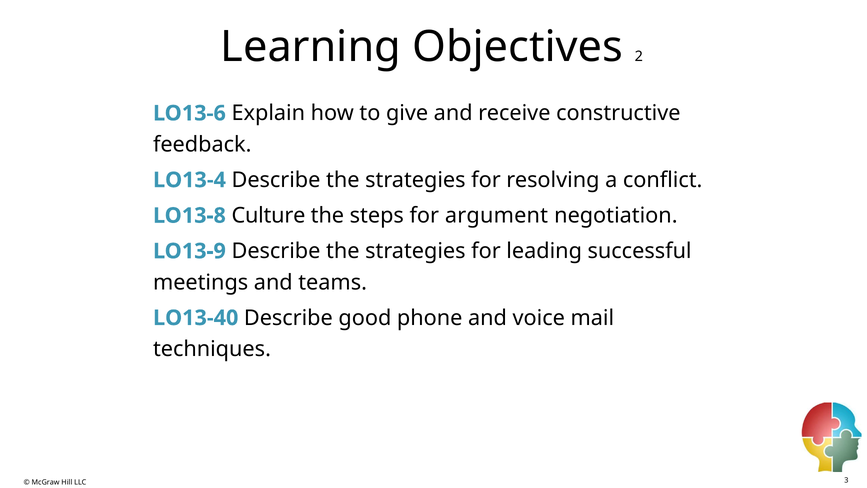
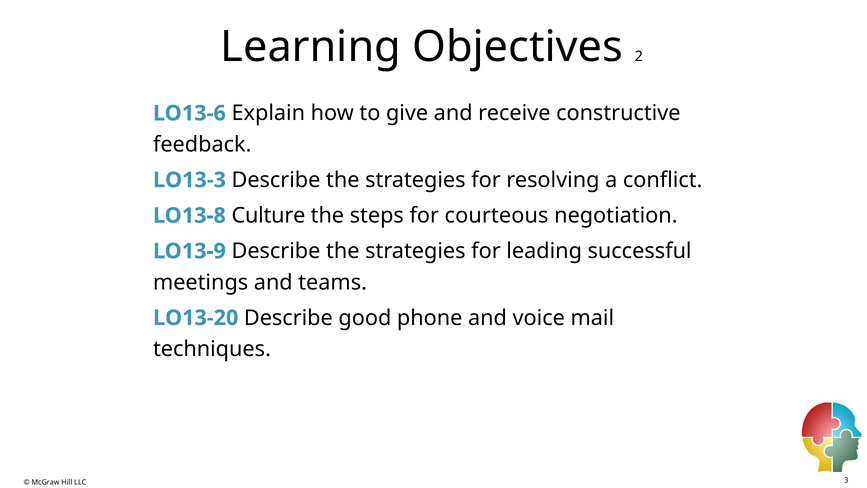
LO13-4: LO13-4 -> LO13-3 (189, 180)
argument: argument -> courteous (497, 215)
LO13-40: LO13-40 -> LO13-20 (196, 318)
